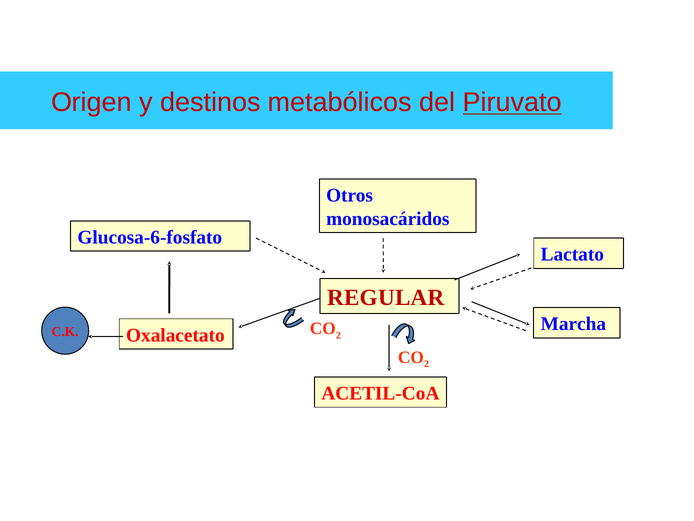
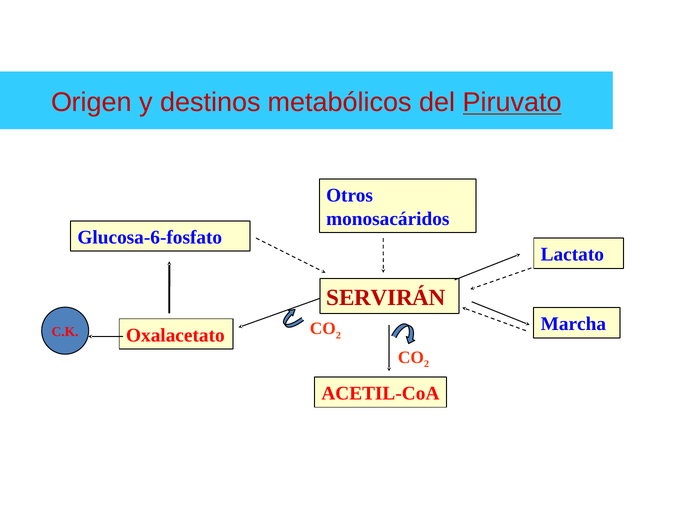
REGULAR: REGULAR -> SERVIRÁN (386, 297)
